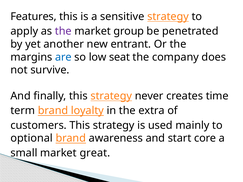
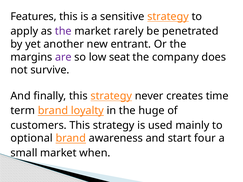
group: group -> rarely (129, 31)
are colour: blue -> purple (63, 57)
extra: extra -> huge (152, 111)
core: core -> four (205, 138)
great: great -> when (95, 153)
